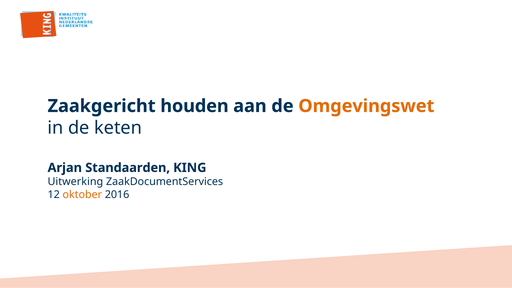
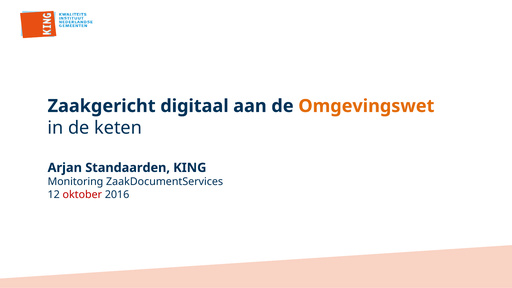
houden: houden -> digitaal (194, 106)
Uitwerking: Uitwerking -> Monitoring (75, 182)
oktober colour: orange -> red (82, 194)
